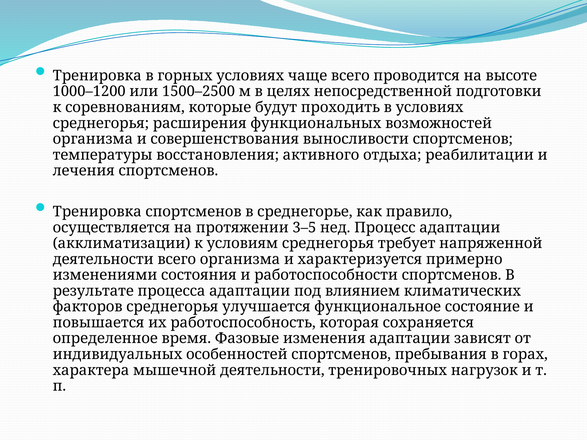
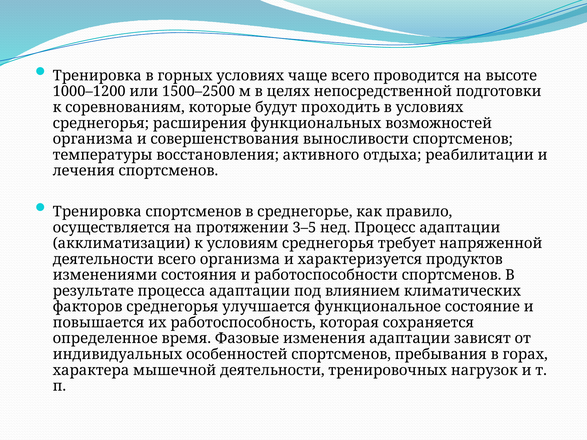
примерно: примерно -> продуктов (464, 259)
